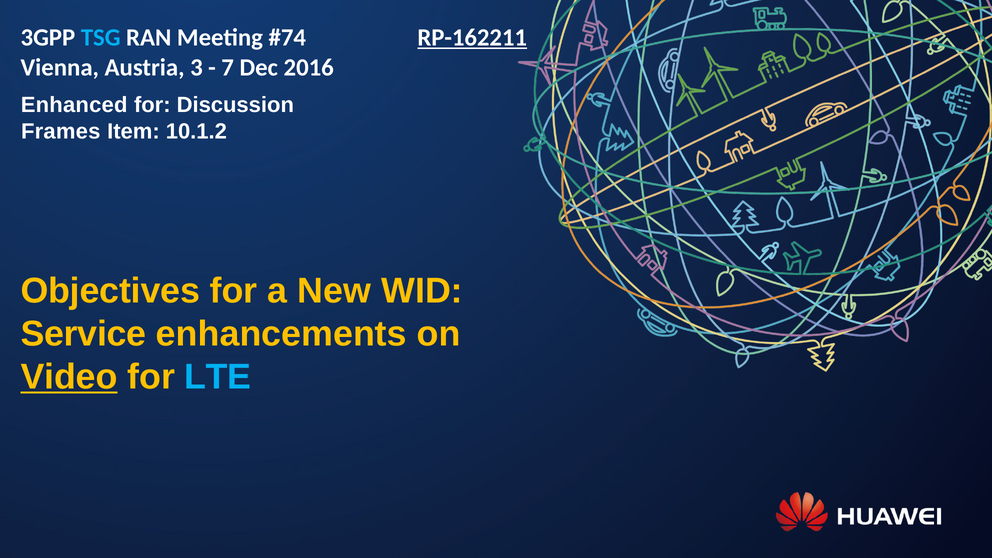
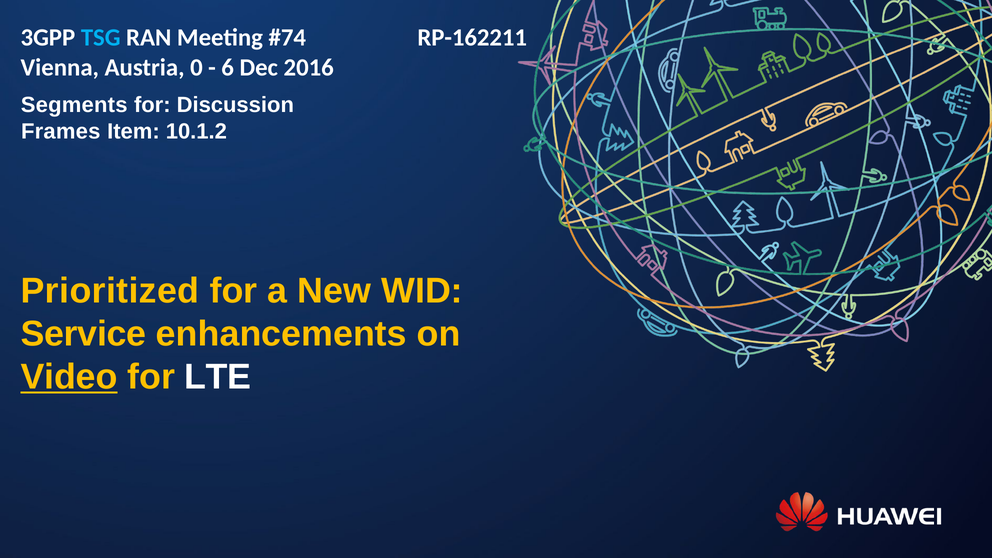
RP-162211 underline: present -> none (472, 38)
3: 3 -> 0 (196, 67)
7: 7 -> 6 (228, 67)
Enhanced: Enhanced -> Segments (74, 105)
Objectives: Objectives -> Prioritized (110, 291)
LTE colour: light blue -> white (218, 377)
